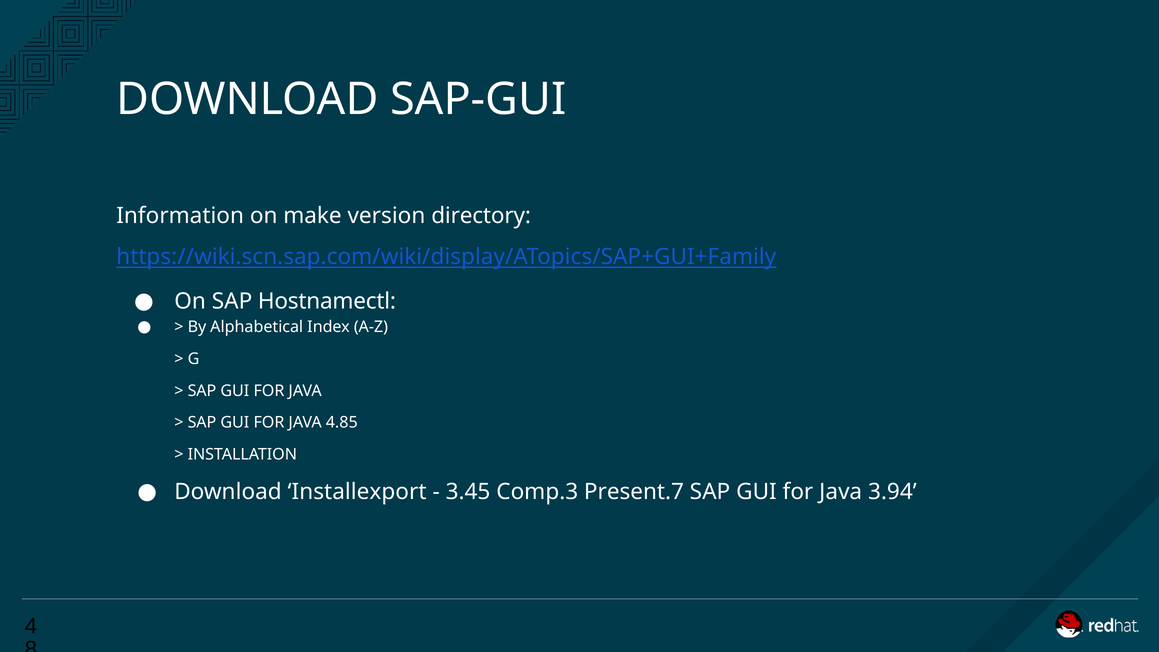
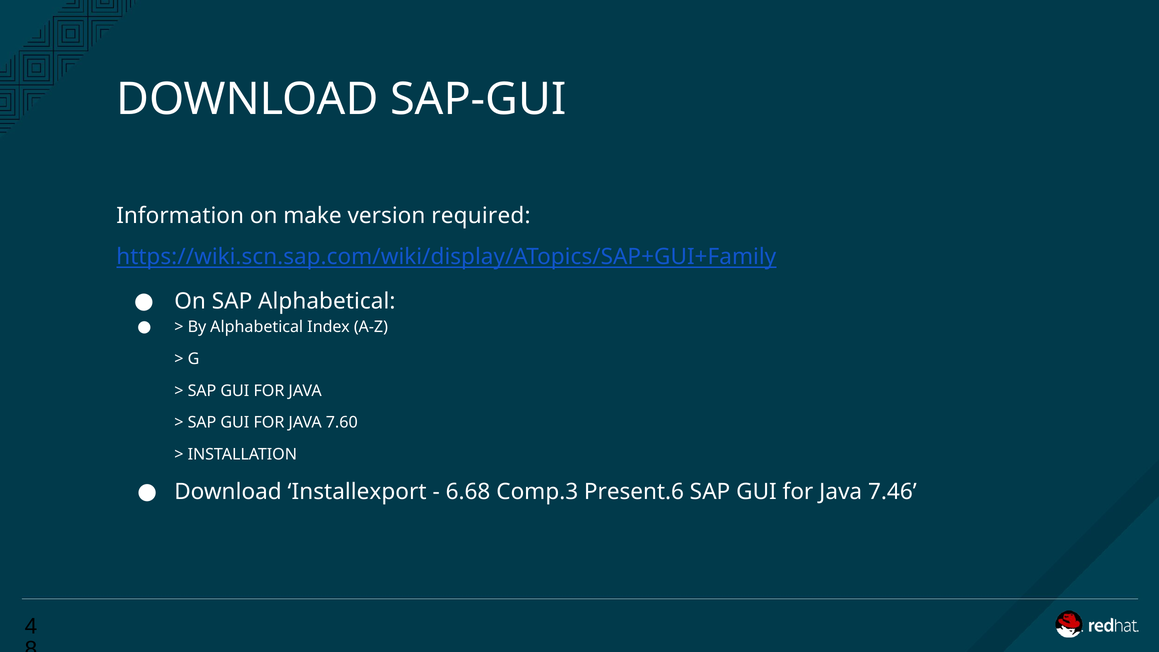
directory: directory -> required (481, 216)
SAP Hostnamectl: Hostnamectl -> Alphabetical (327, 301)
4.85: 4.85 -> 7.60 (342, 423)
3.45: 3.45 -> 6.68 (468, 492)
Present.7: Present.7 -> Present.6 (634, 492)
3.94: 3.94 -> 7.46 (892, 492)
